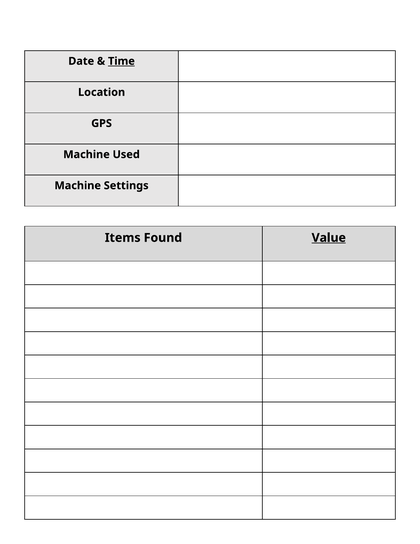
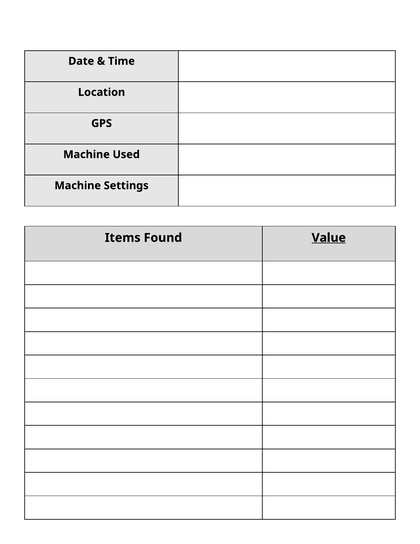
Time underline: present -> none (121, 61)
